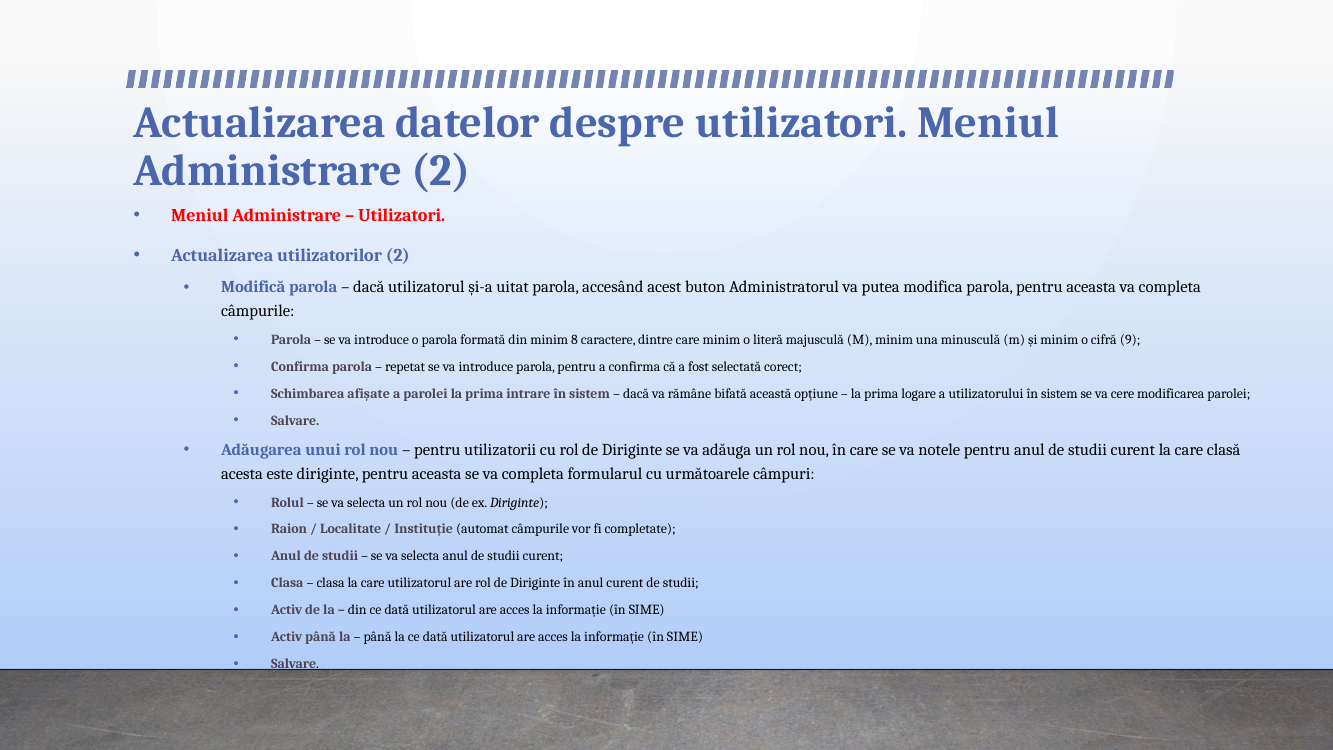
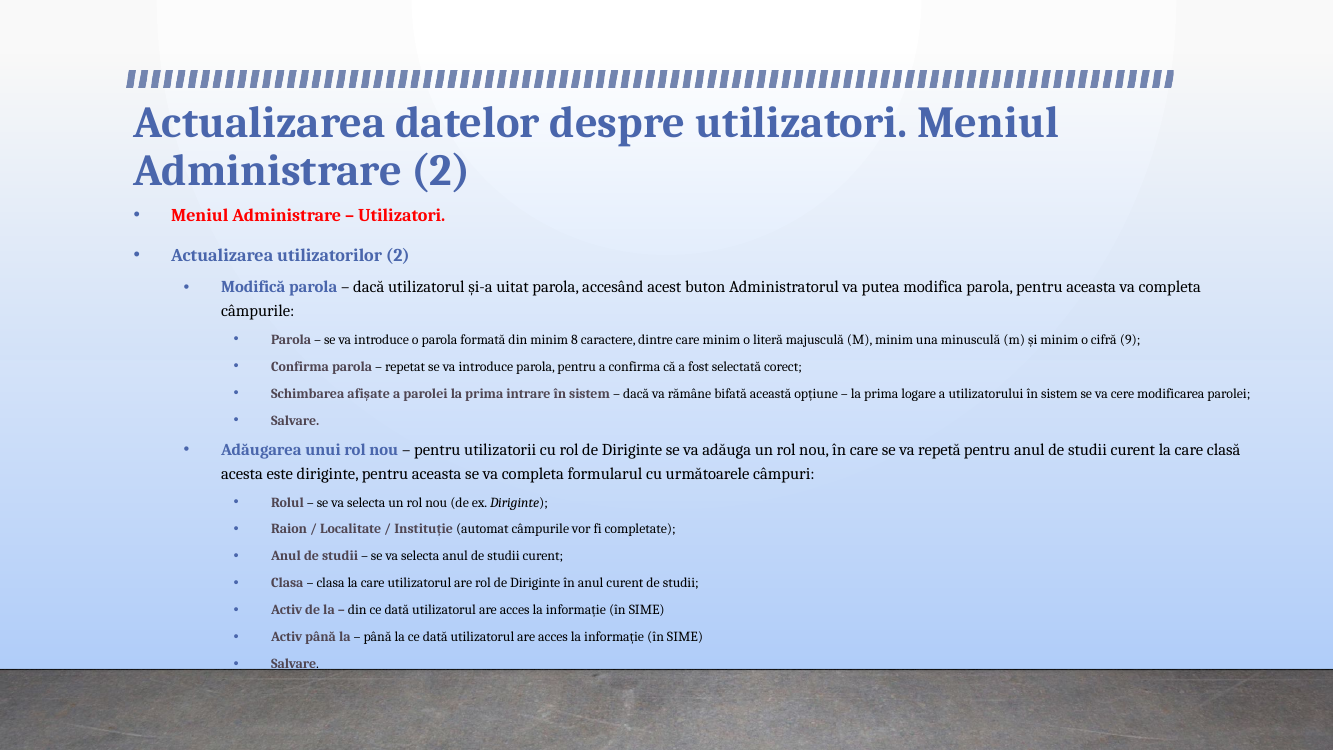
notele: notele -> repetă (939, 450)
